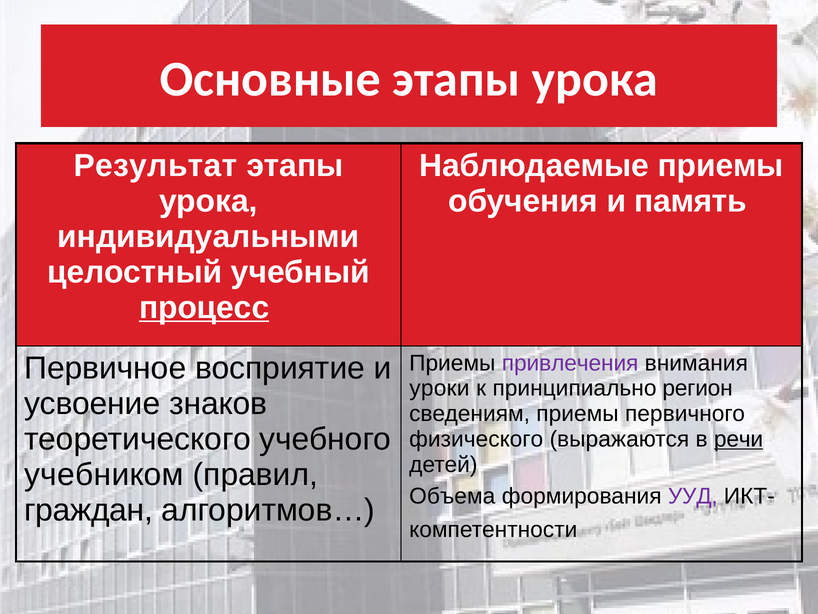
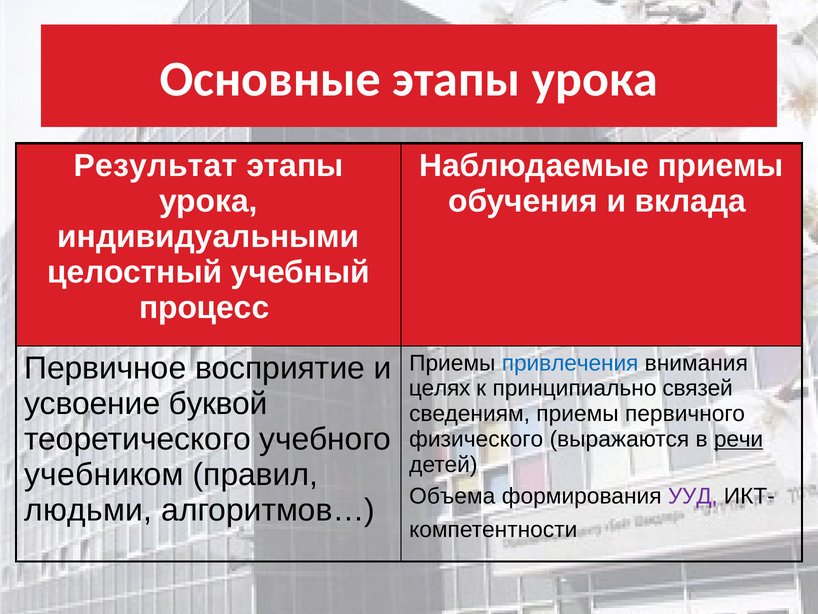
память: память -> вклада (690, 201)
процесс underline: present -> none (204, 307)
привлечения colour: purple -> blue (570, 363)
уроки: уроки -> целях (440, 388)
регион: регион -> связей (698, 388)
знаков: знаков -> буквой (218, 403)
граждан: граждан -> людьми (88, 510)
